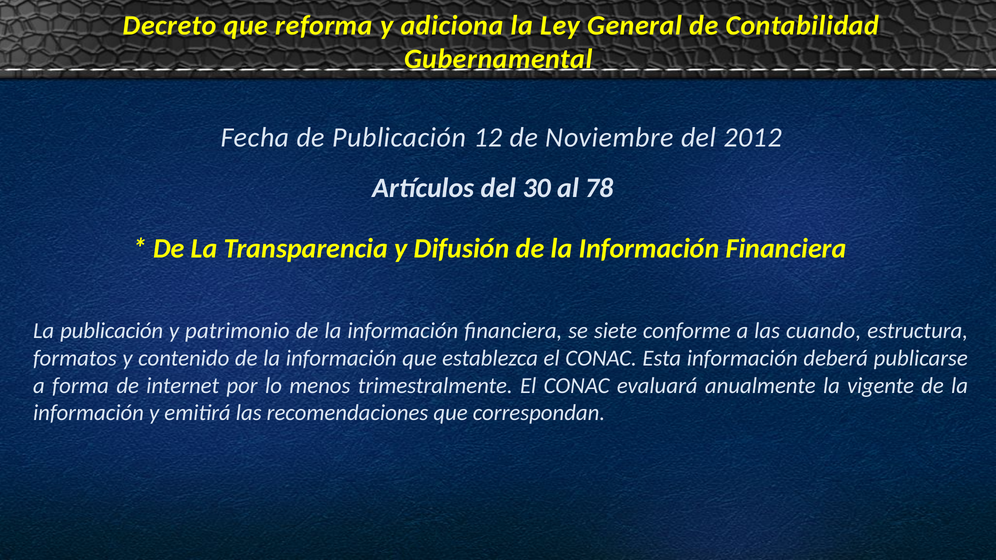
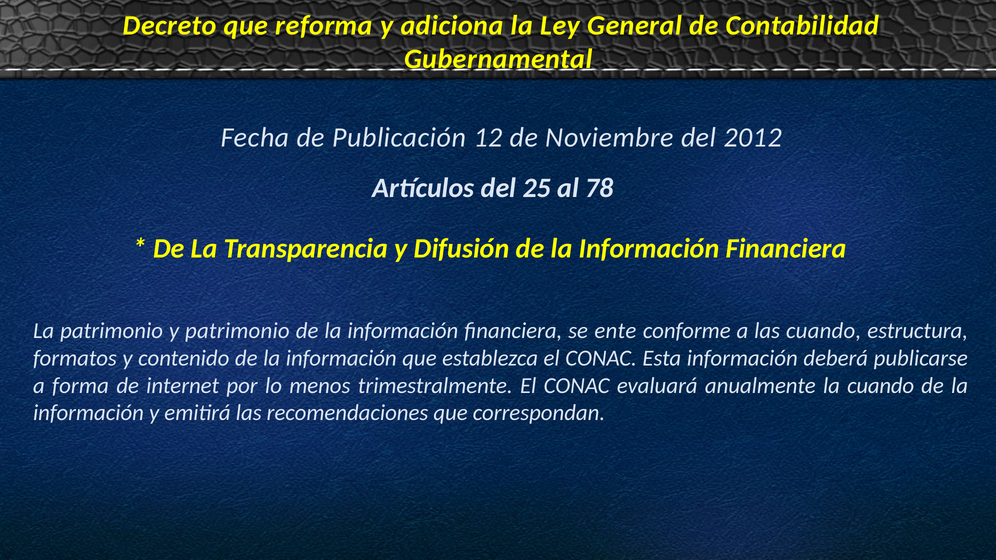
30: 30 -> 25 (537, 188)
La publicación: publicación -> patrimonio (112, 331)
siete: siete -> ente (615, 331)
la vigente: vigente -> cuando (881, 386)
